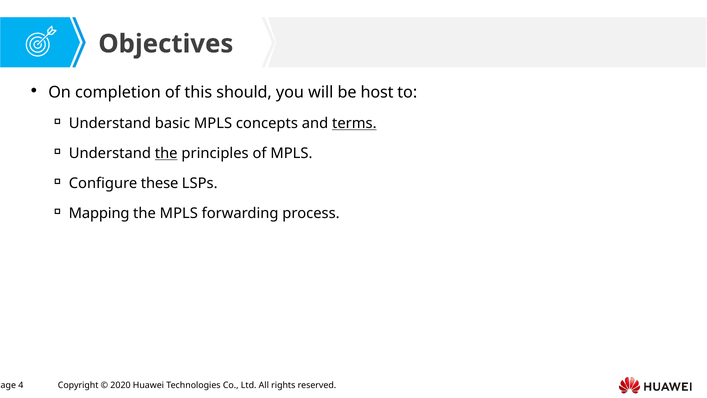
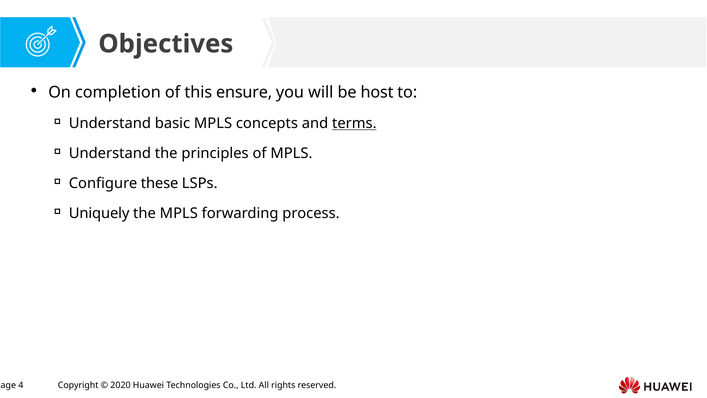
should: should -> ensure (244, 92)
the underline: present -> none (166, 153)
Mapping: Mapping -> Uniquely (99, 213)
